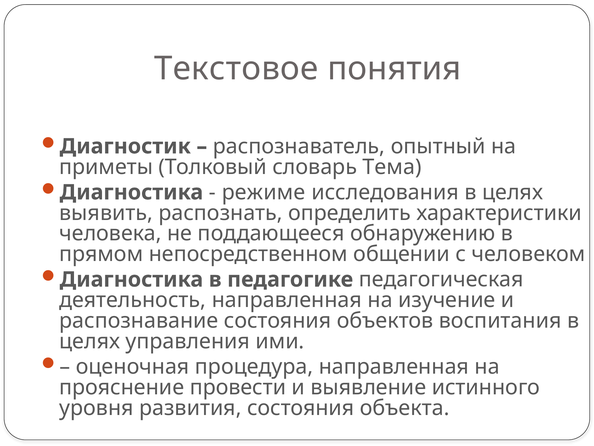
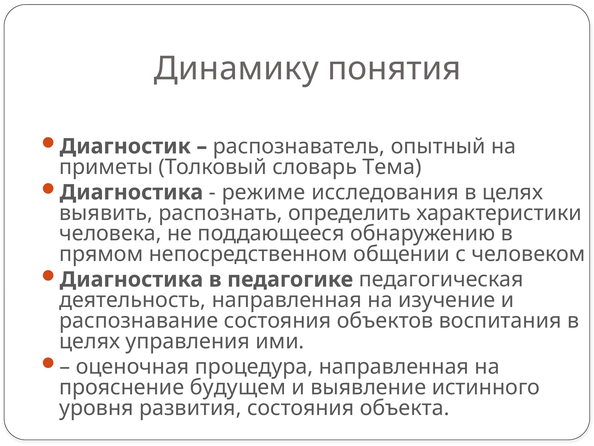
Текстовое: Текстовое -> Динамику (236, 69)
провести: провести -> будущем (238, 387)
